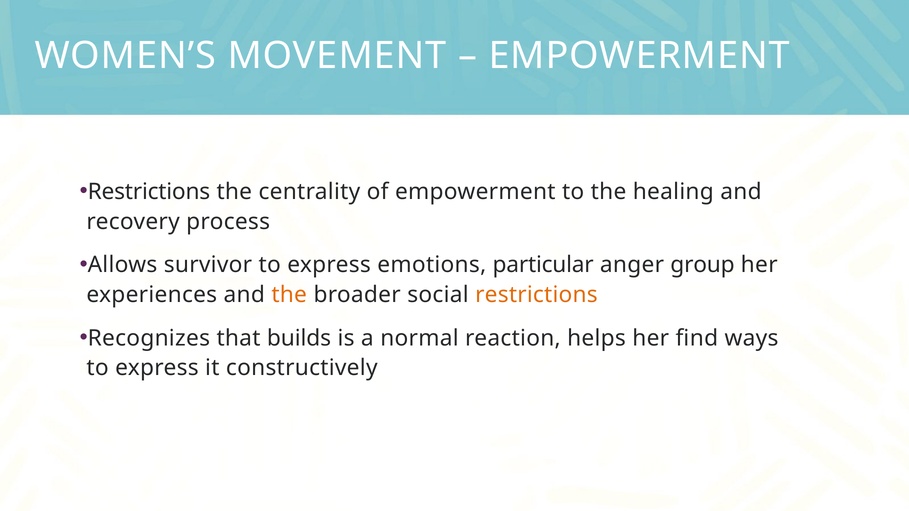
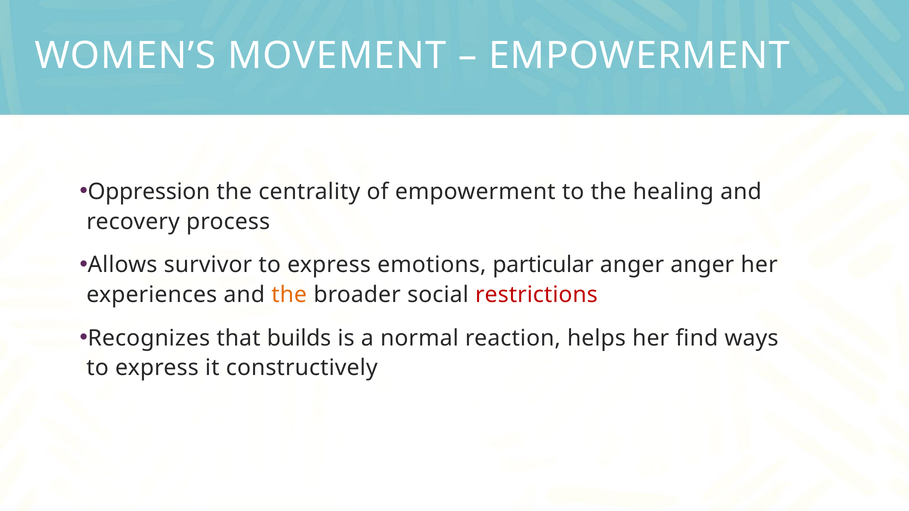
Restrictions: Restrictions -> Oppression (149, 192)
anger group: group -> anger (702, 265)
restrictions colour: orange -> red (536, 295)
